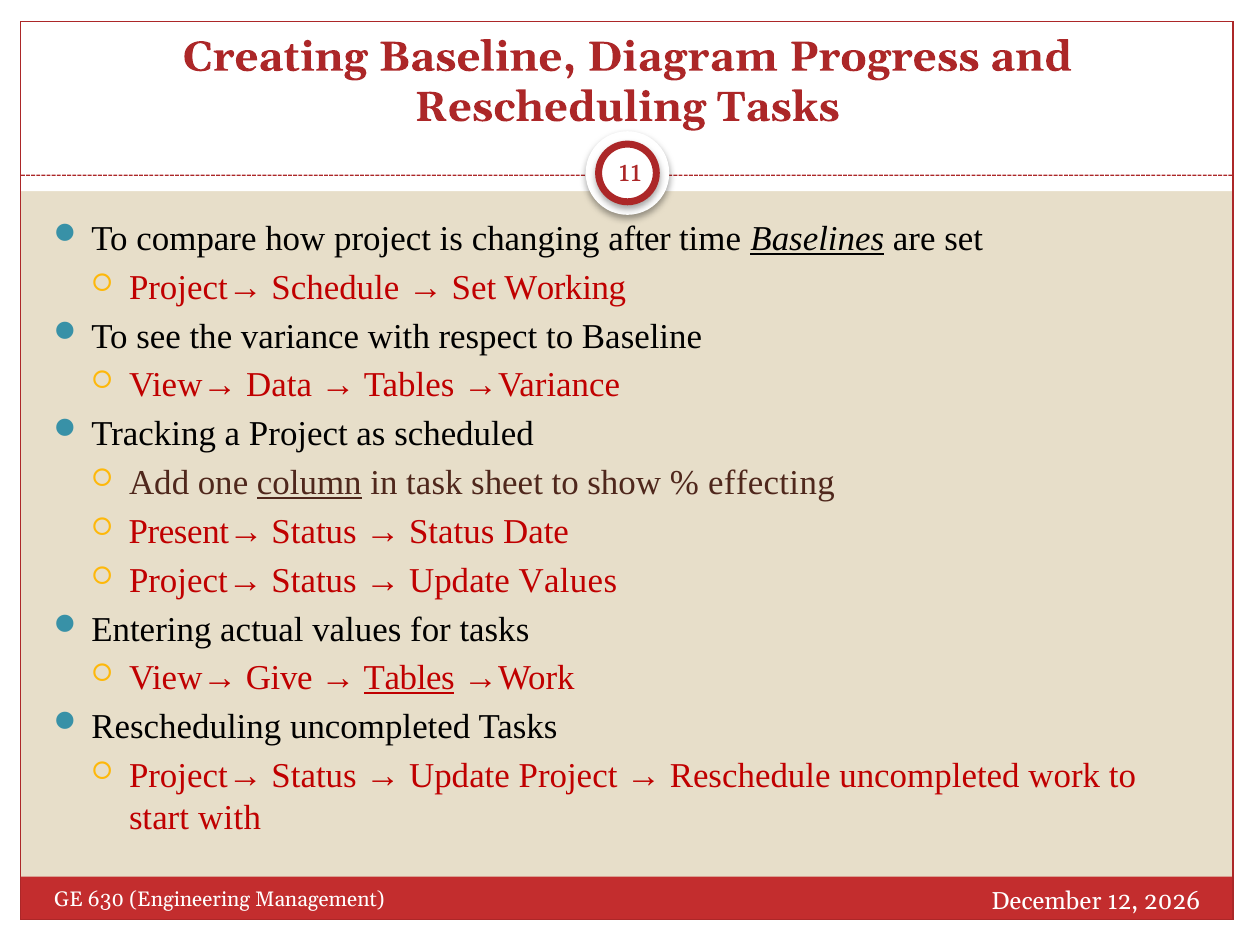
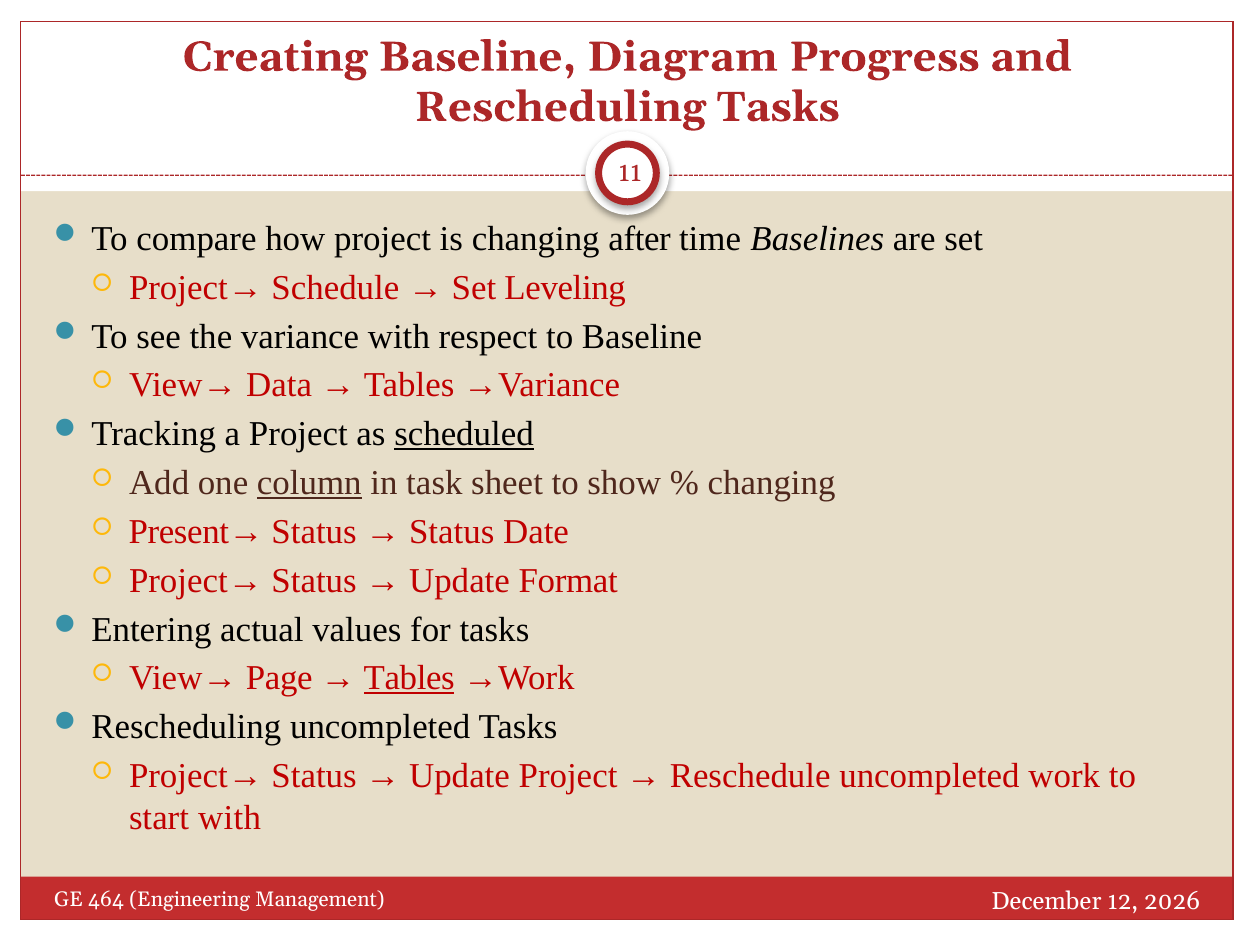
Baselines underline: present -> none (817, 239)
Working: Working -> Leveling (565, 288)
scheduled underline: none -> present (464, 434)
effecting: effecting -> changing (772, 483)
Update Values: Values -> Format (568, 581)
Give: Give -> Page (279, 678)
630: 630 -> 464 (106, 900)
